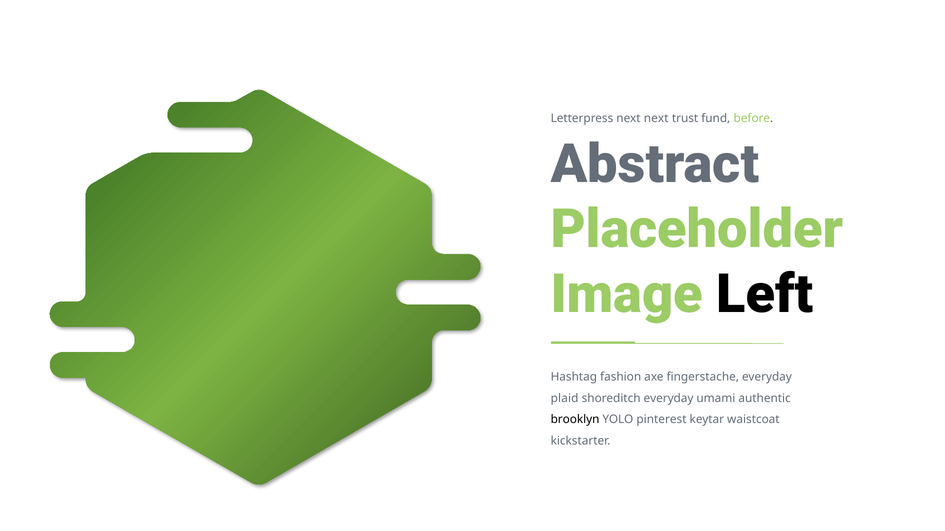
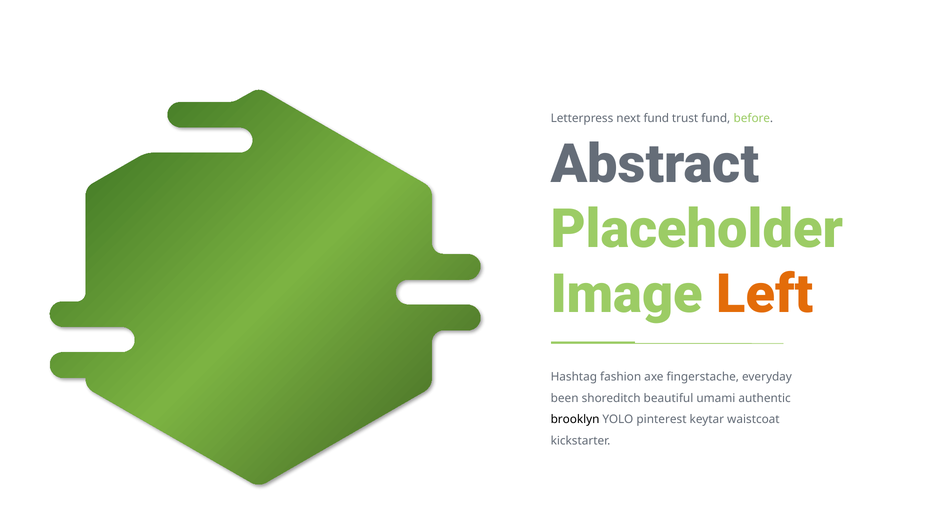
next next: next -> fund (656, 118)
Left colour: black -> orange (765, 295)
plaid: plaid -> been (565, 399)
shoreditch everyday: everyday -> beautiful (668, 399)
